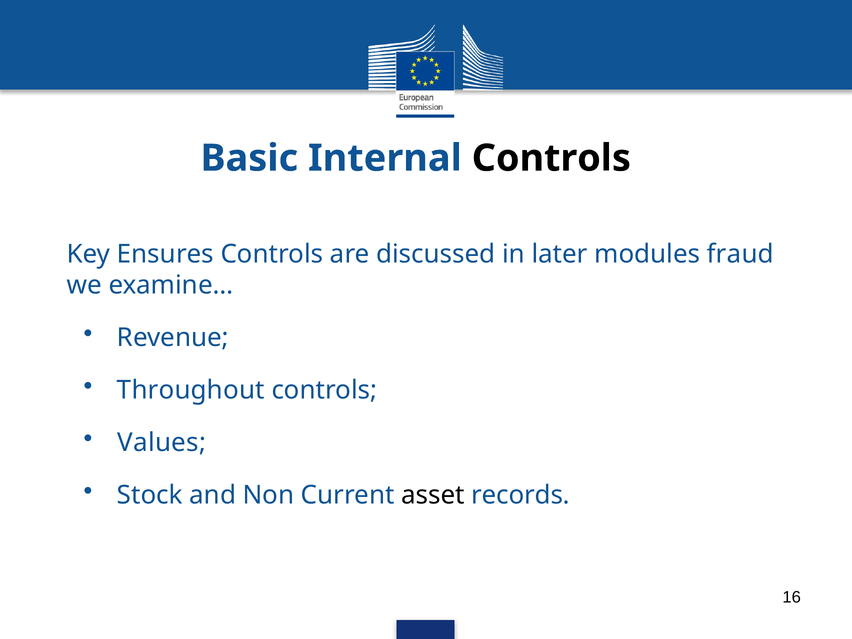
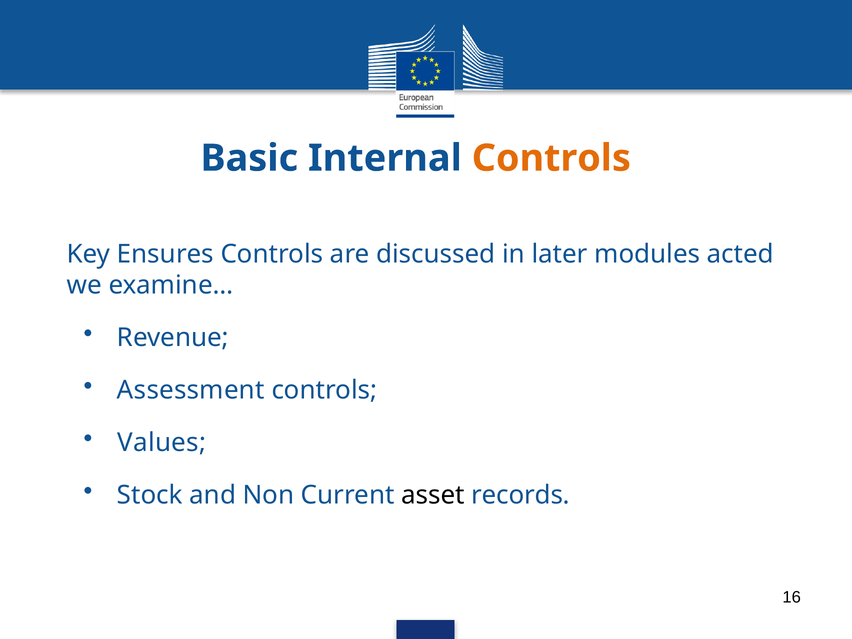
Controls colour: black -> orange (551, 158)
fraud: fraud -> acted (740, 254)
Throughout: Throughout -> Assessment (191, 390)
